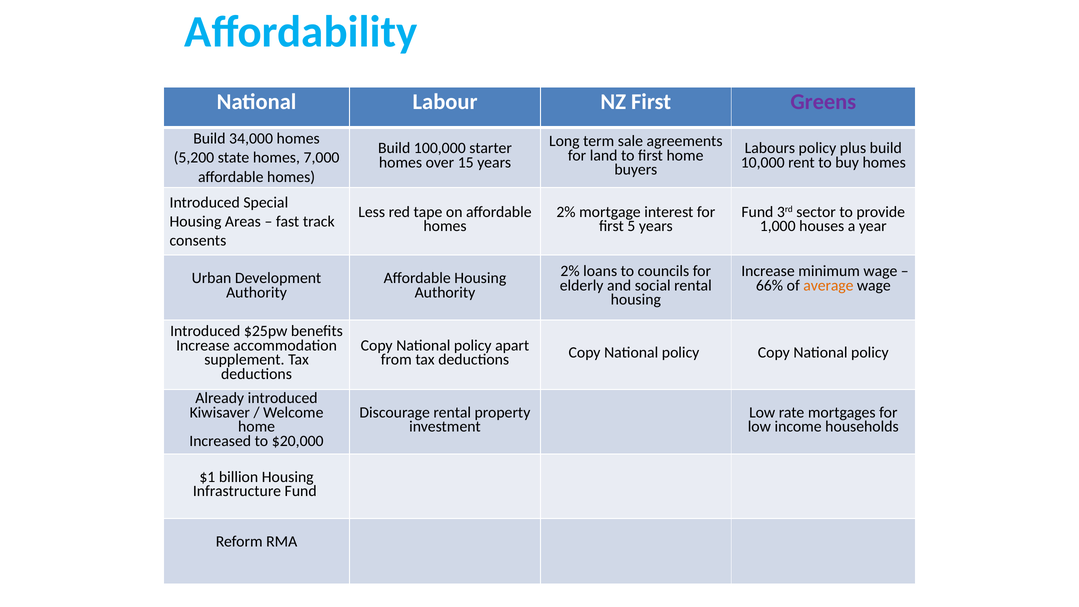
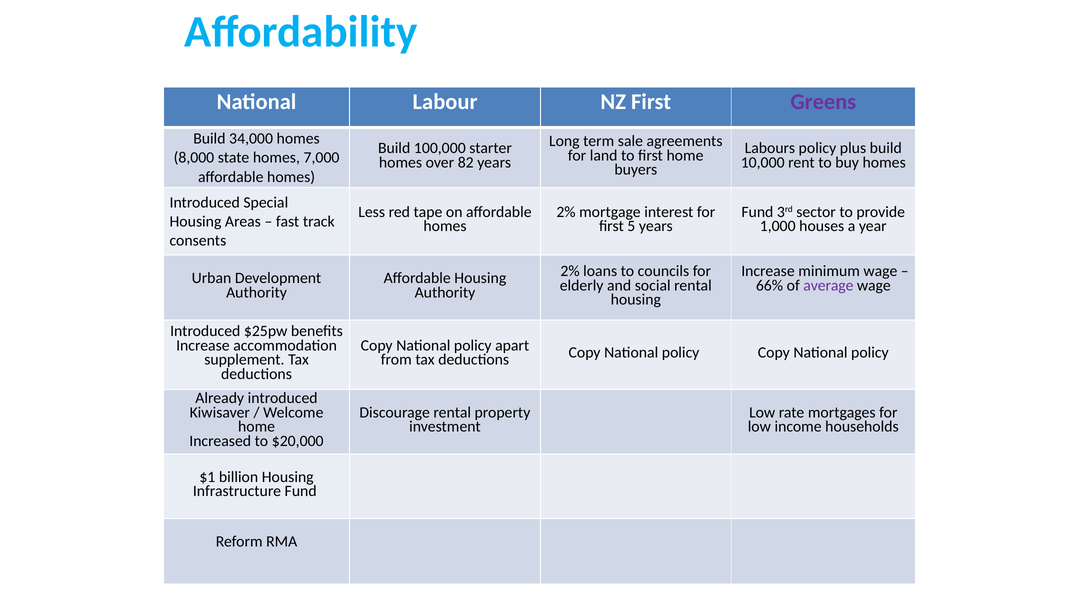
5,200: 5,200 -> 8,000 (194, 158)
15: 15 -> 82 (466, 162)
average colour: orange -> purple (828, 285)
